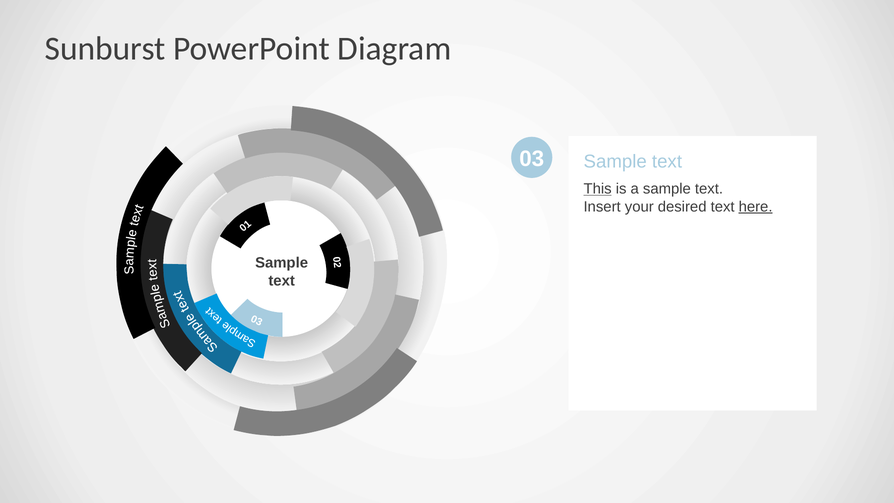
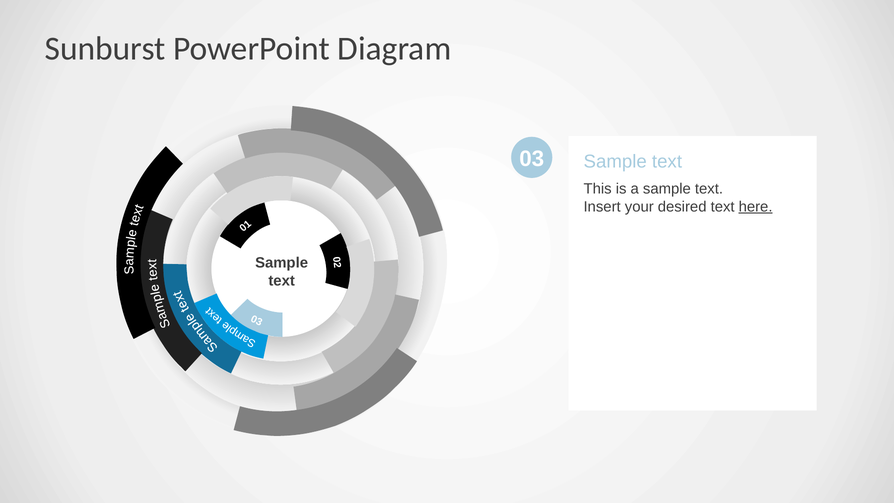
This underline: present -> none (598, 189)
